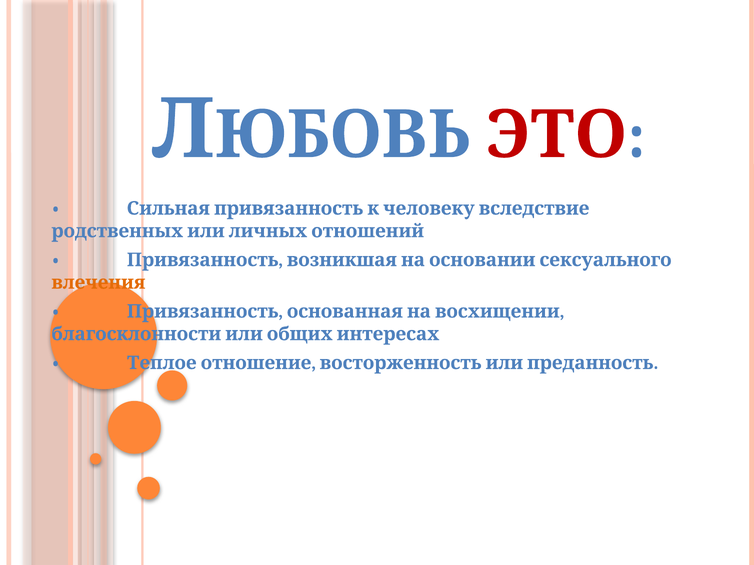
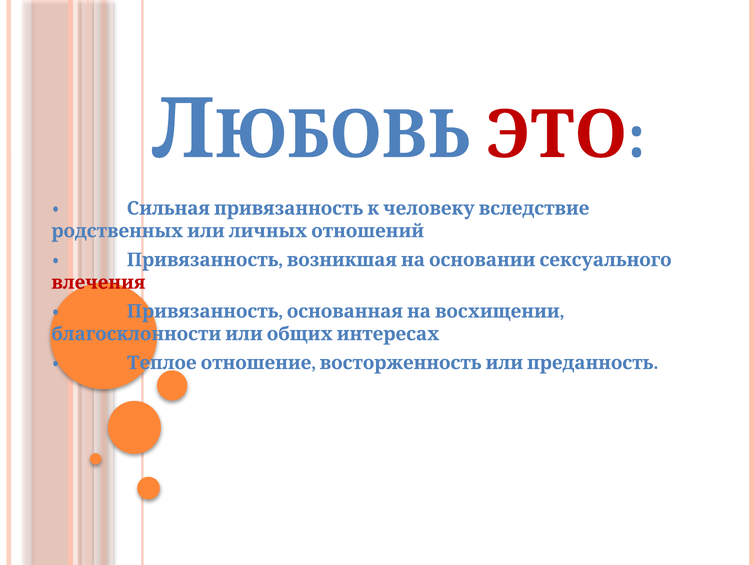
влечения colour: orange -> red (98, 283)
